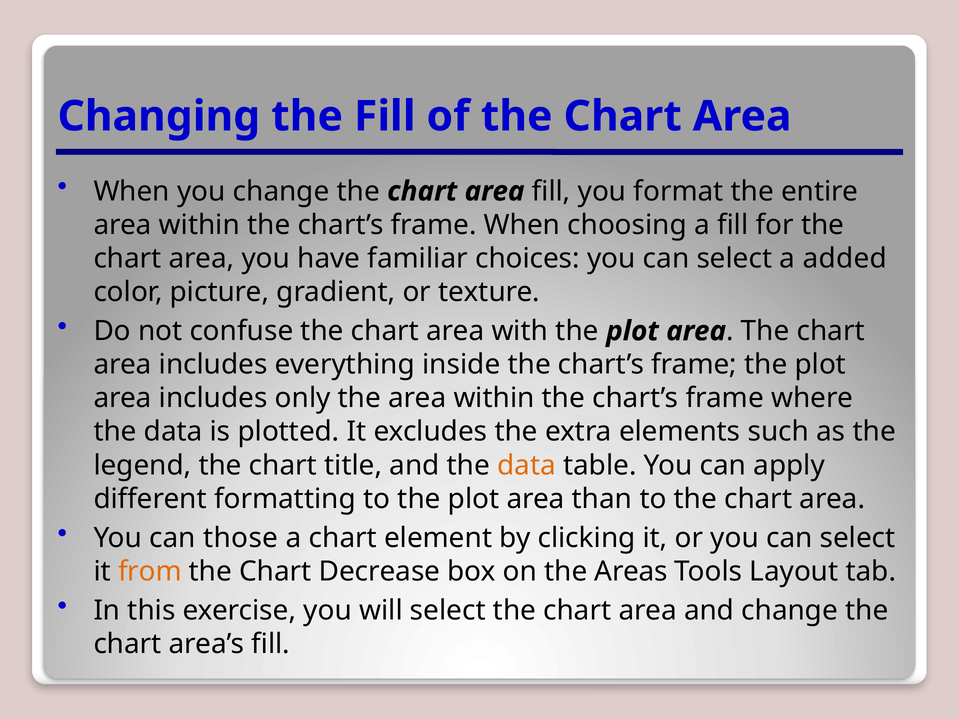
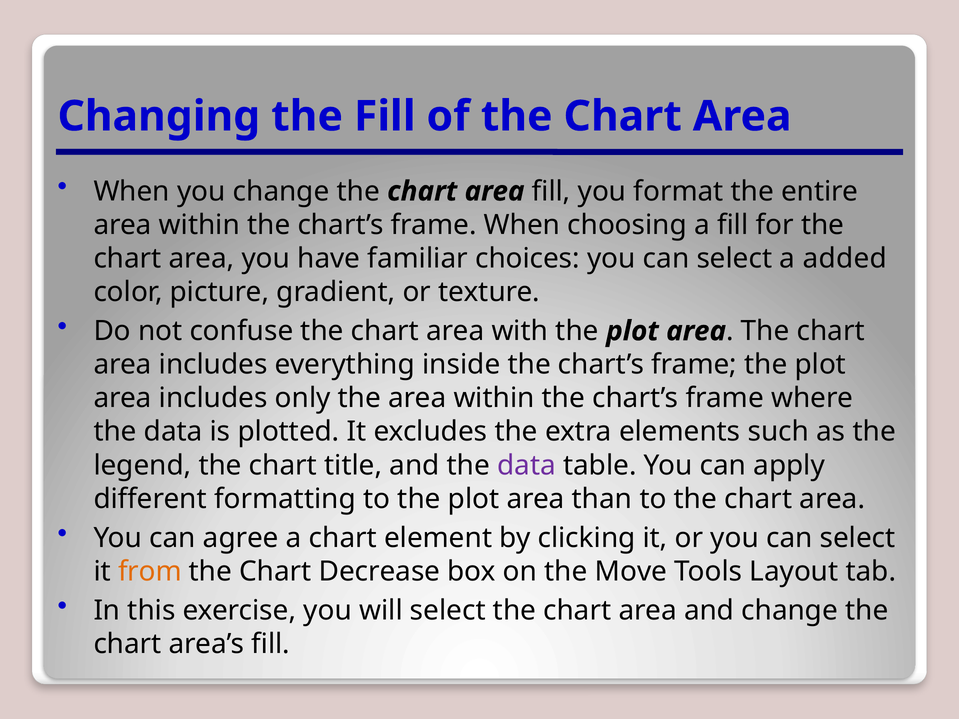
data colour: orange -> purple (526, 465)
those: those -> agree (241, 538)
Areas: Areas -> Move (631, 572)
